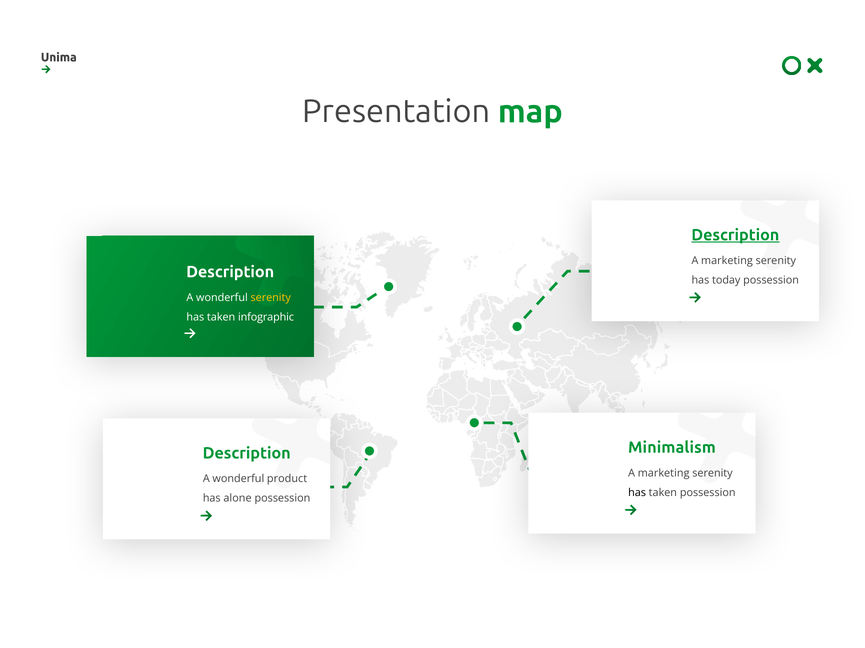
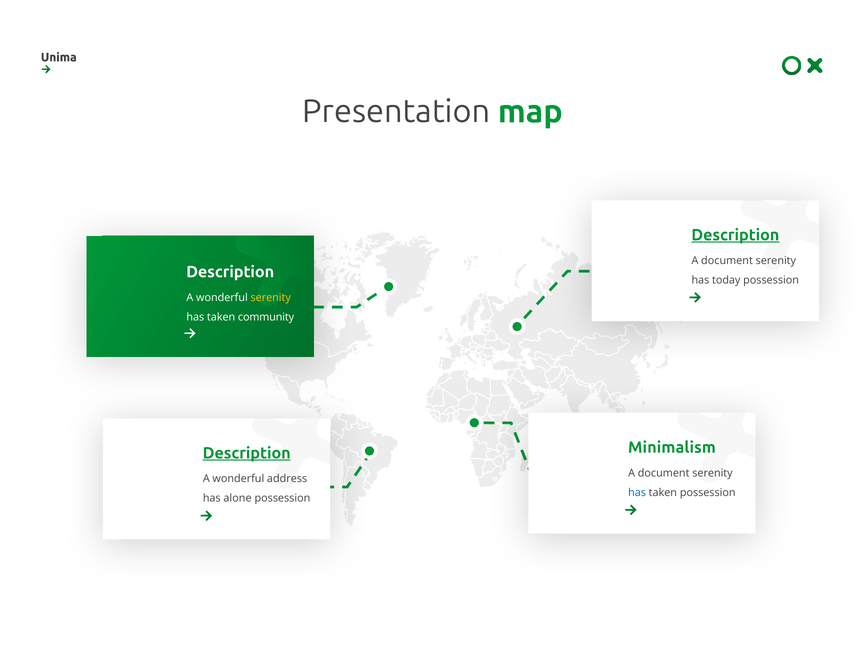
marketing: marketing -> document (727, 261)
infographic: infographic -> community (266, 317)
Description underline: none -> present (247, 454)
marketing: marketing -> document (664, 474)
product: product -> address (287, 479)
has colour: black -> blue (637, 493)
